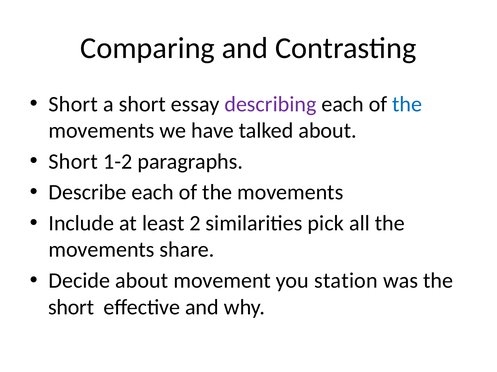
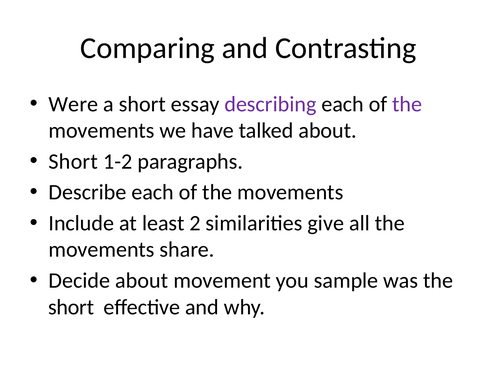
Short: Short -> Were (73, 104)
the colour: blue -> purple (407, 104)
pick: pick -> give (326, 224)
station: station -> sample (346, 281)
